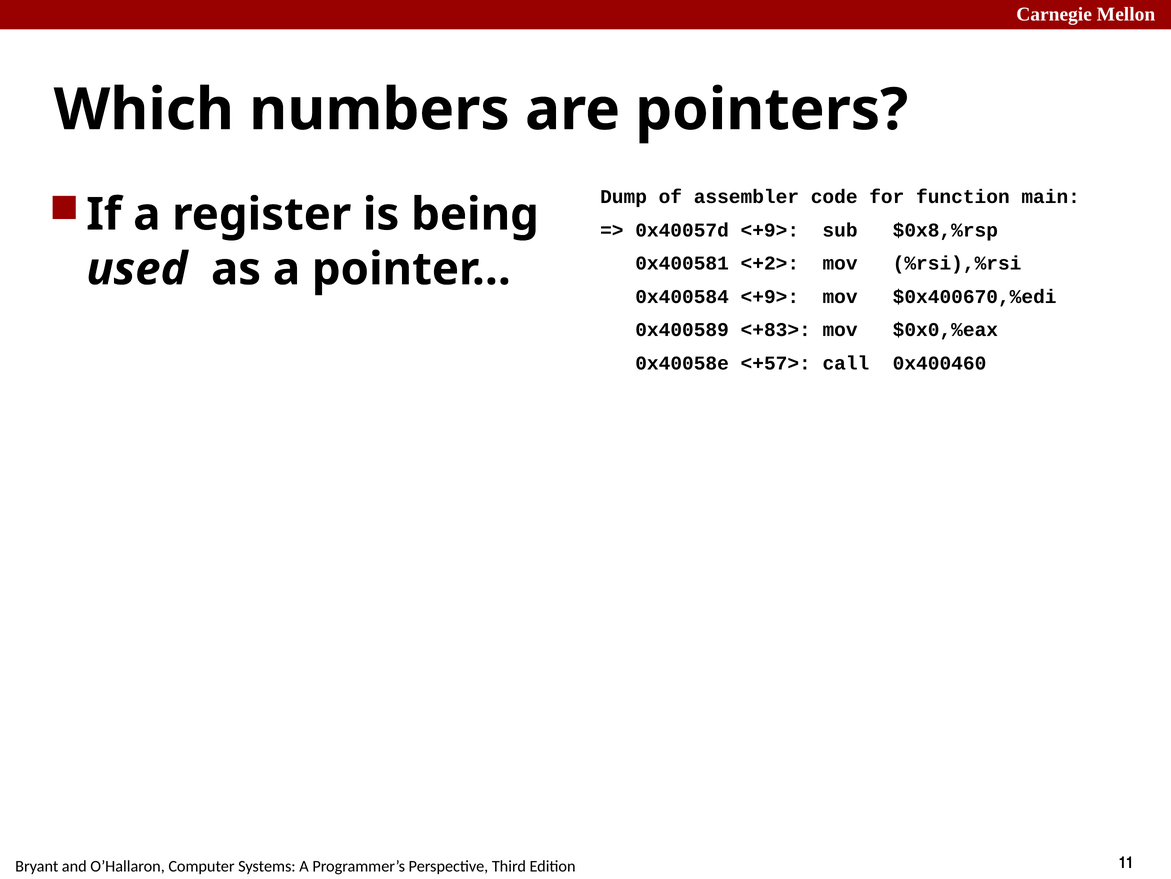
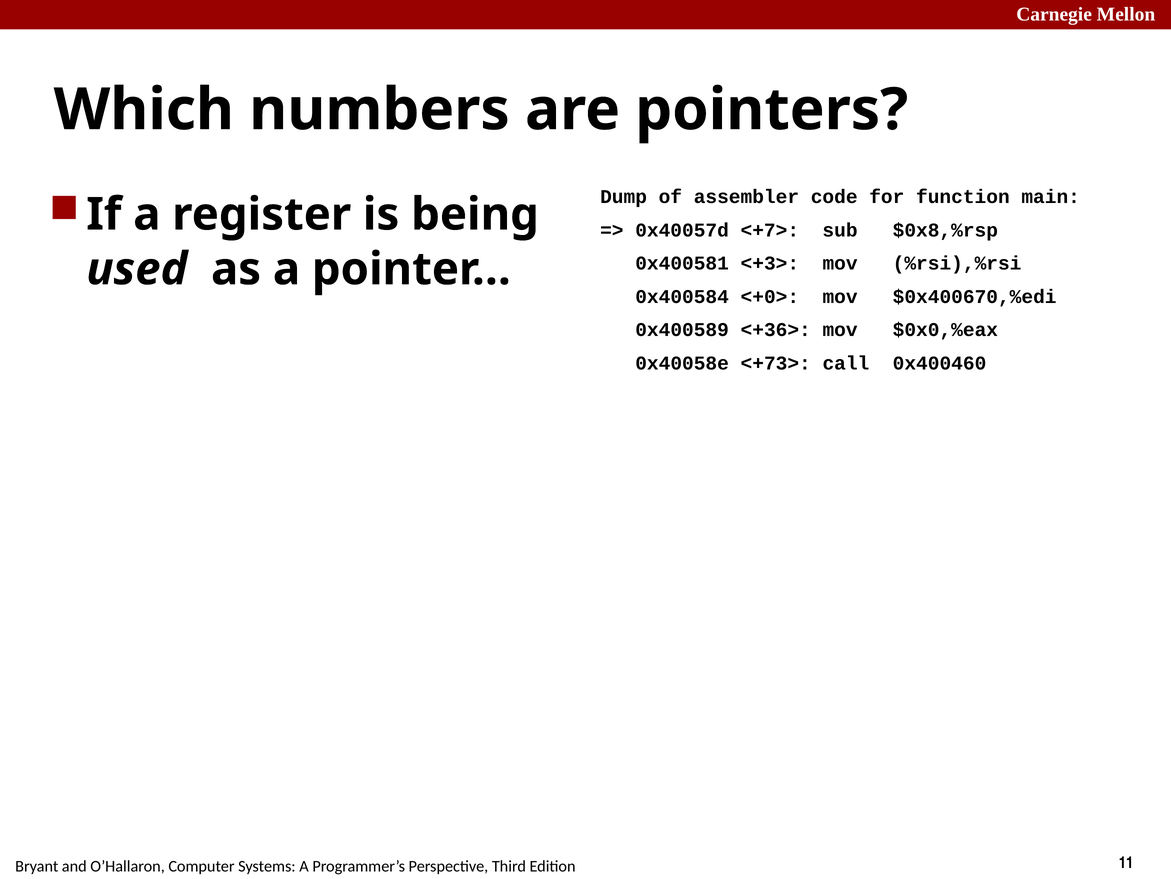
0x40057d <+9>: <+9> -> <+7> (770, 230)
<+2>: <+2> -> <+3> (770, 263)
0x400584 <+9>: <+9> -> <+0> (770, 296)
<+83>: <+83> -> <+36> (776, 330)
<+57>: <+57> -> <+73> (776, 363)
